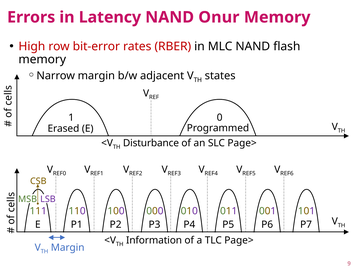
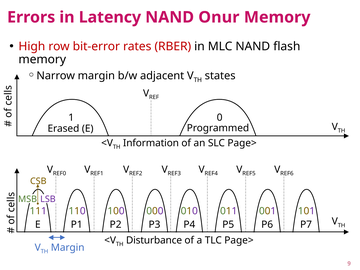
Disturbance: Disturbance -> Information (151, 143)
Information: Information -> Disturbance (154, 240)
